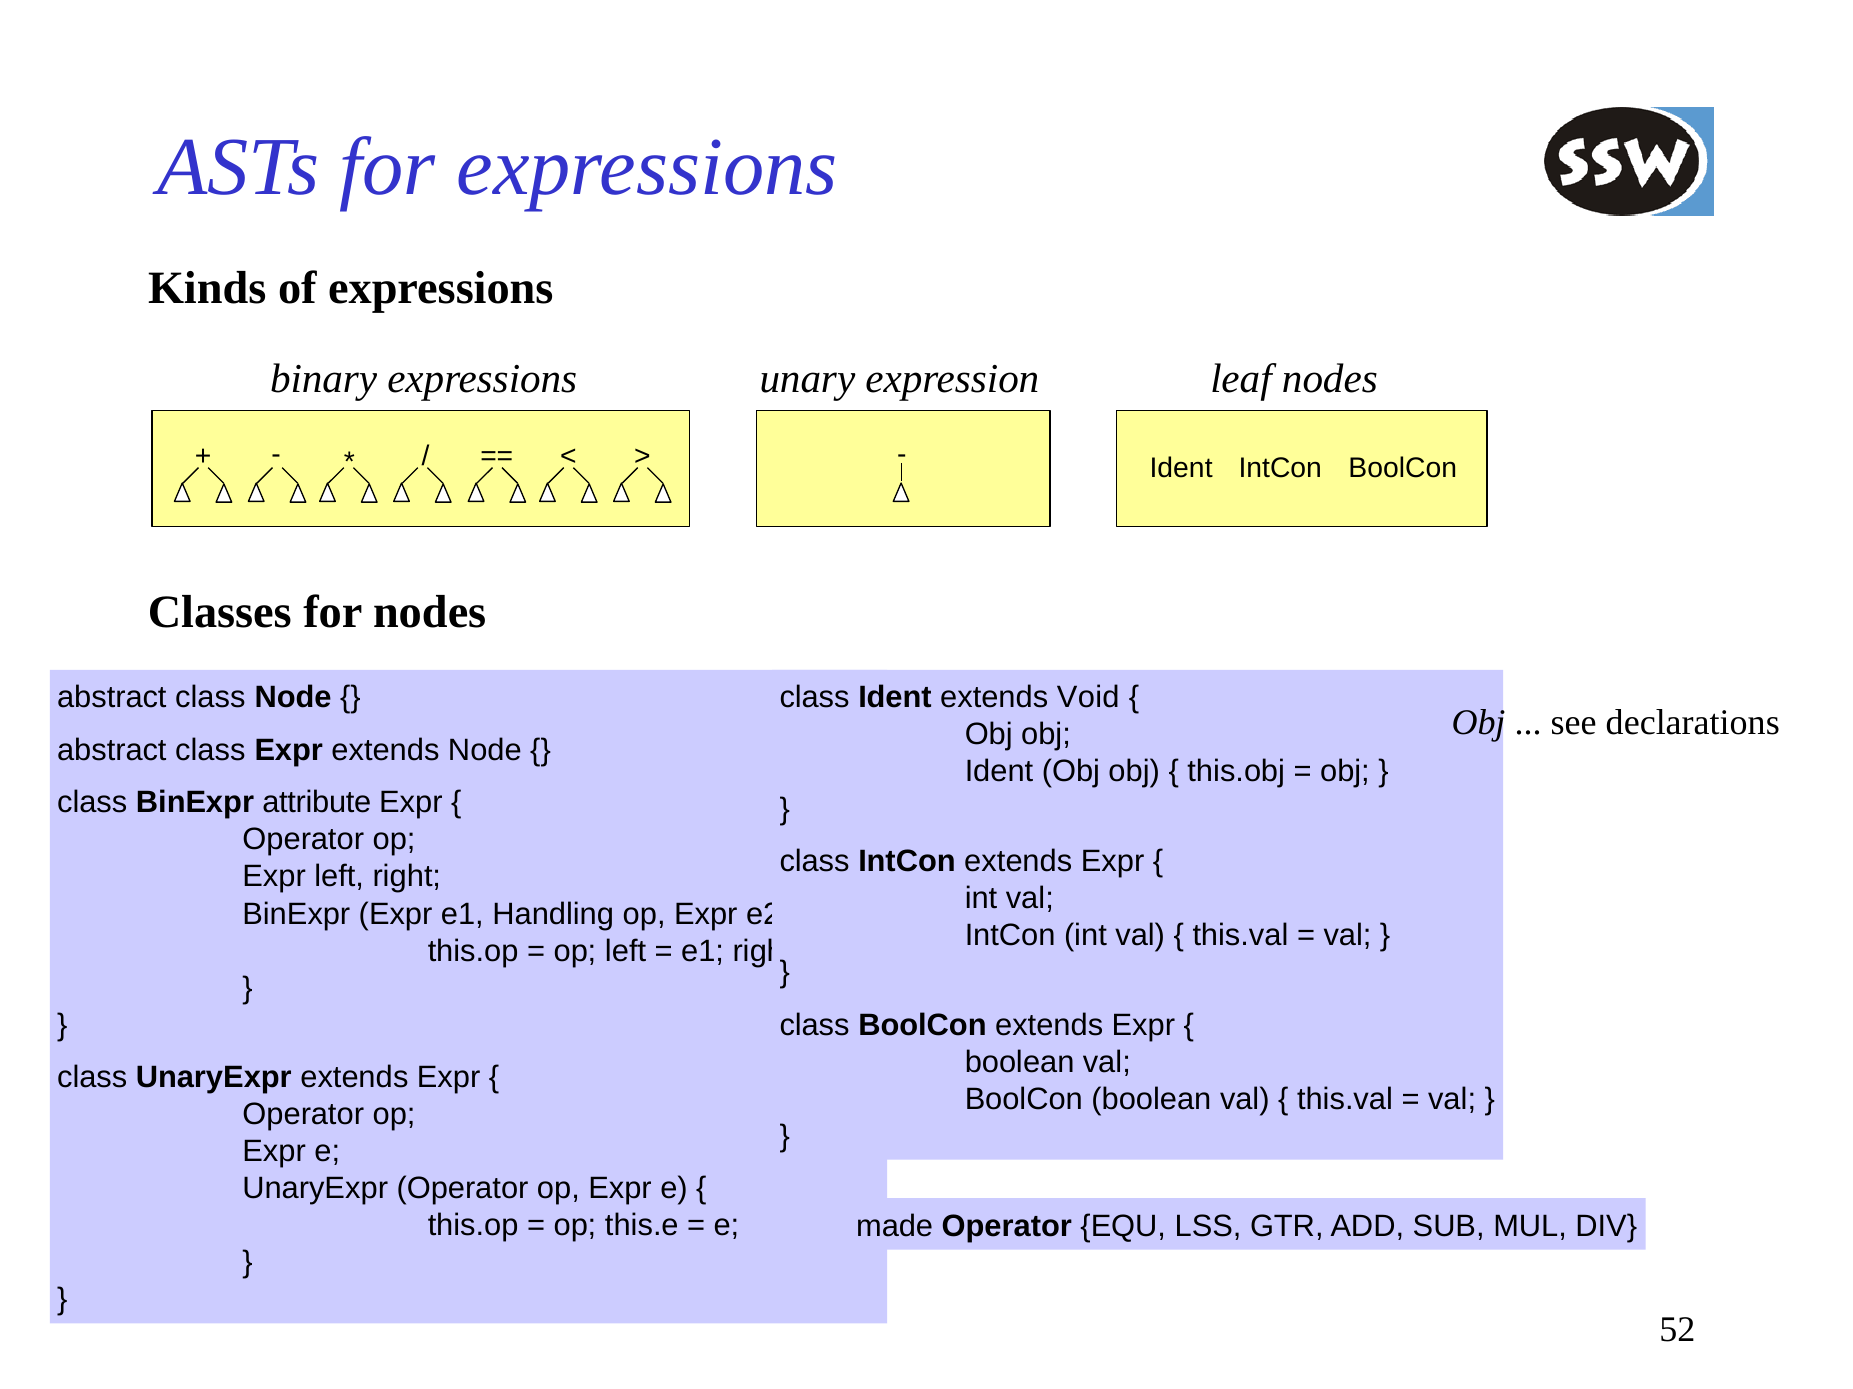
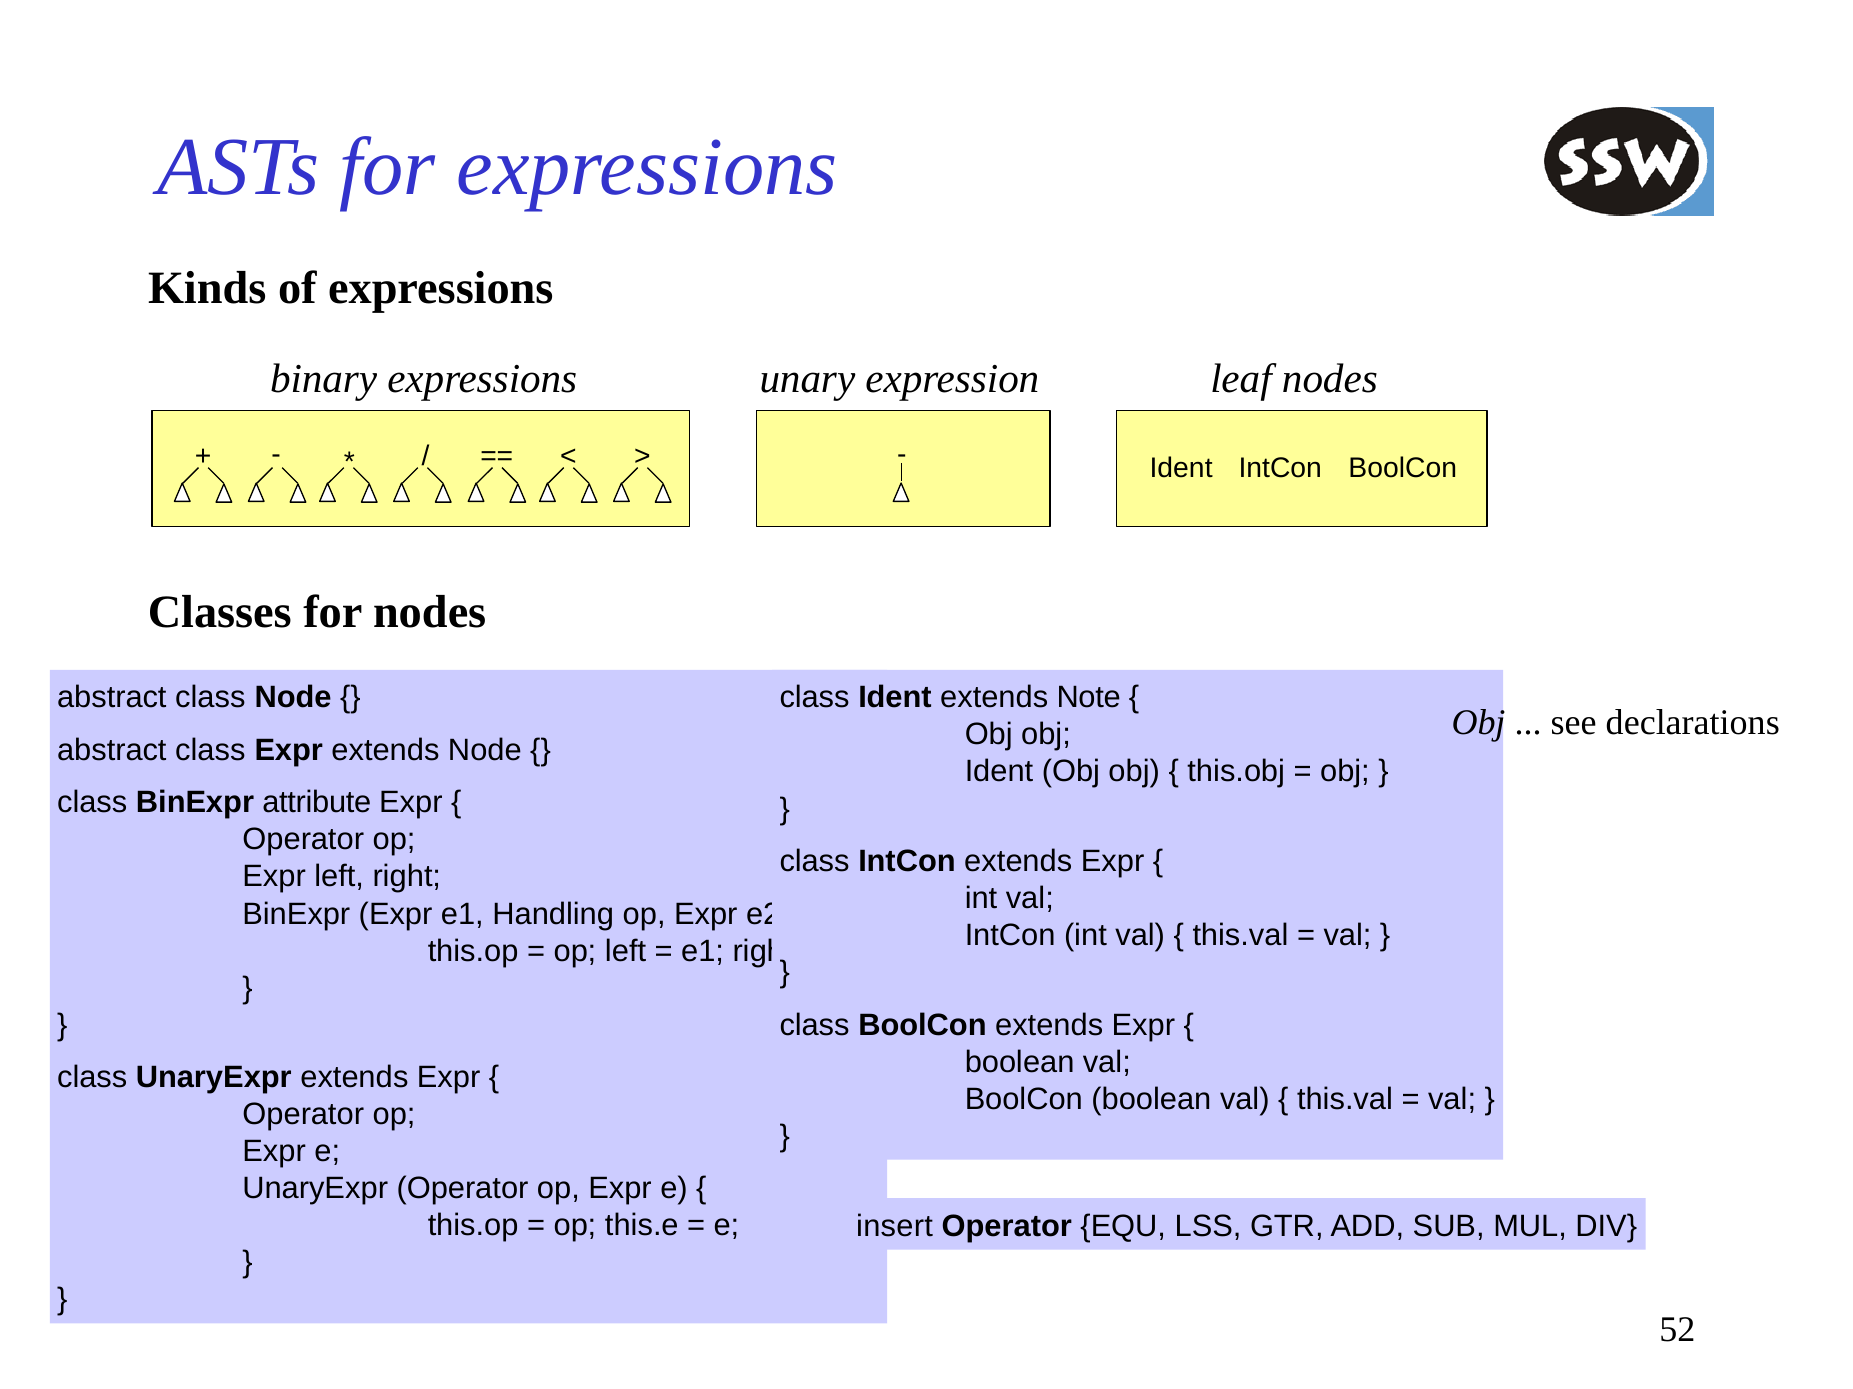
Void: Void -> Note (1089, 698)
made: made -> insert (895, 1227)
